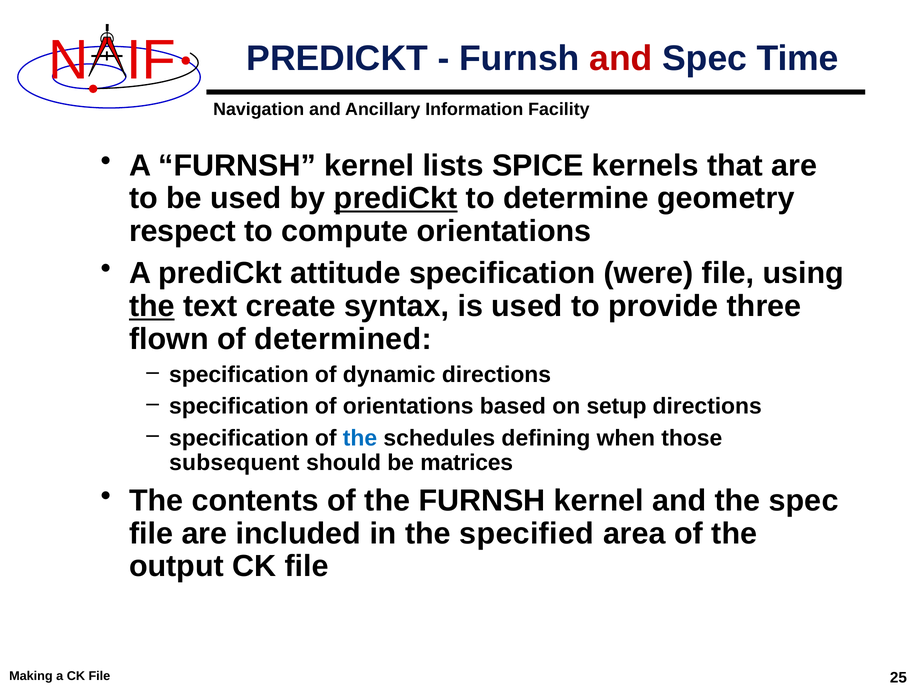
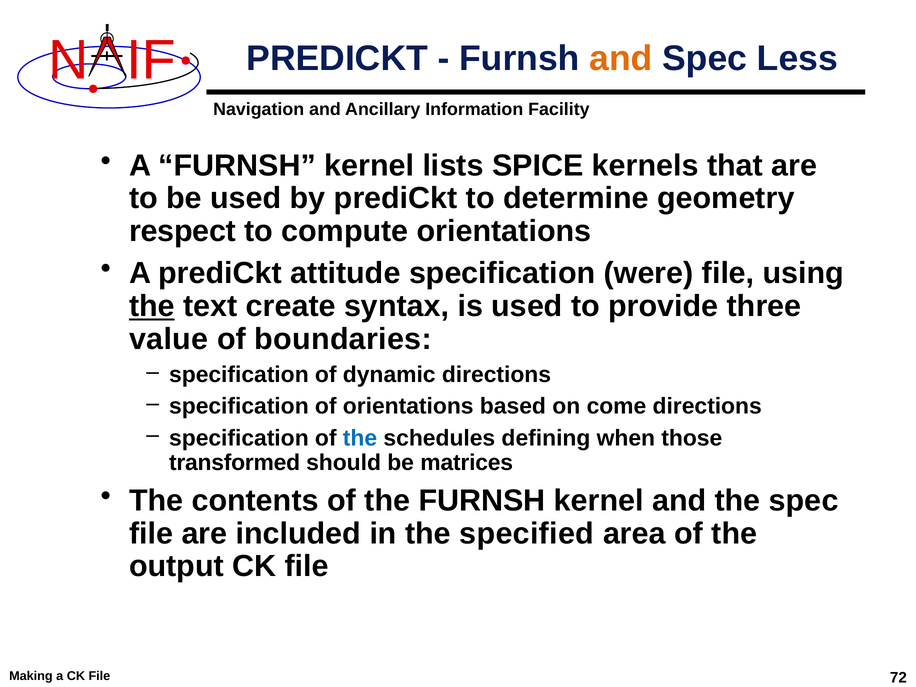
and colour: red -> orange (621, 59)
Time: Time -> Less (797, 59)
prediCkt underline: present -> none (396, 198)
flown: flown -> value (169, 339)
determined: determined -> boundaries (343, 339)
setup: setup -> come (616, 407)
subsequent: subsequent -> transformed (235, 463)
25: 25 -> 72 (898, 678)
